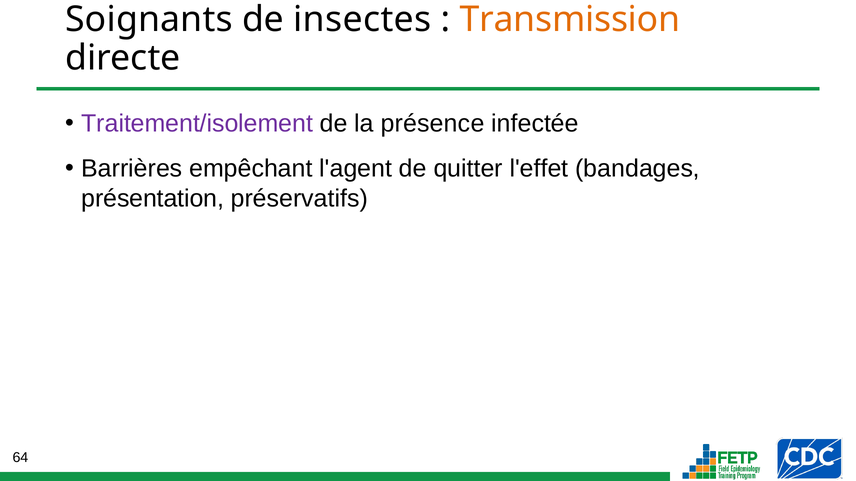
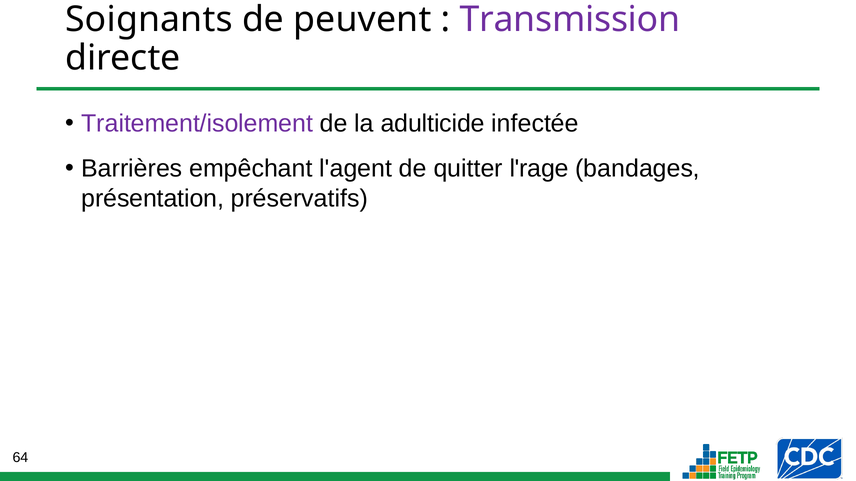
insectes: insectes -> peuvent (362, 19)
Transmission colour: orange -> purple (570, 19)
présence: présence -> adulticide (433, 124)
l'effet: l'effet -> l'rage (539, 169)
